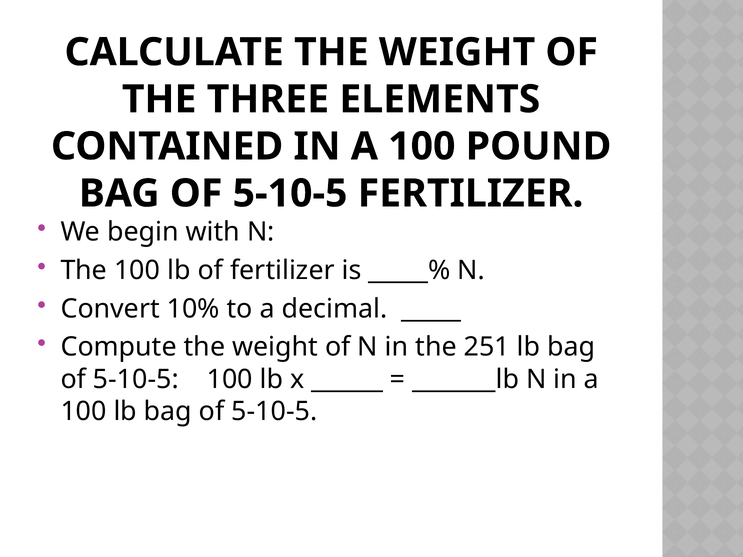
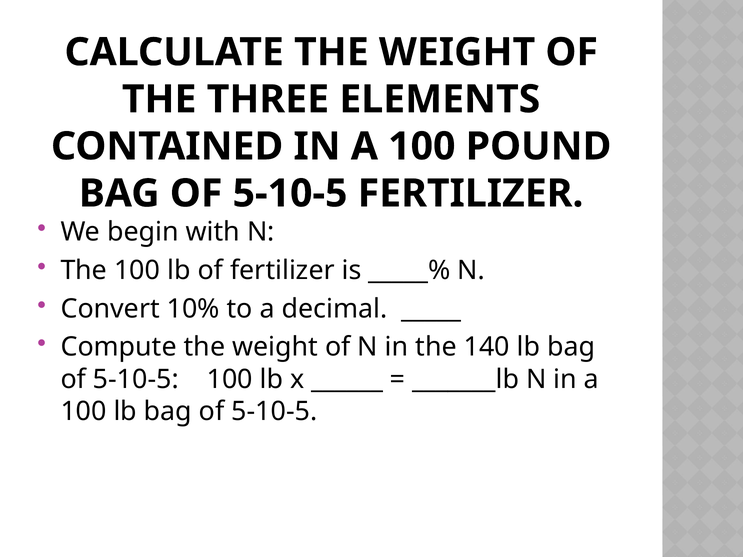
251: 251 -> 140 (487, 347)
